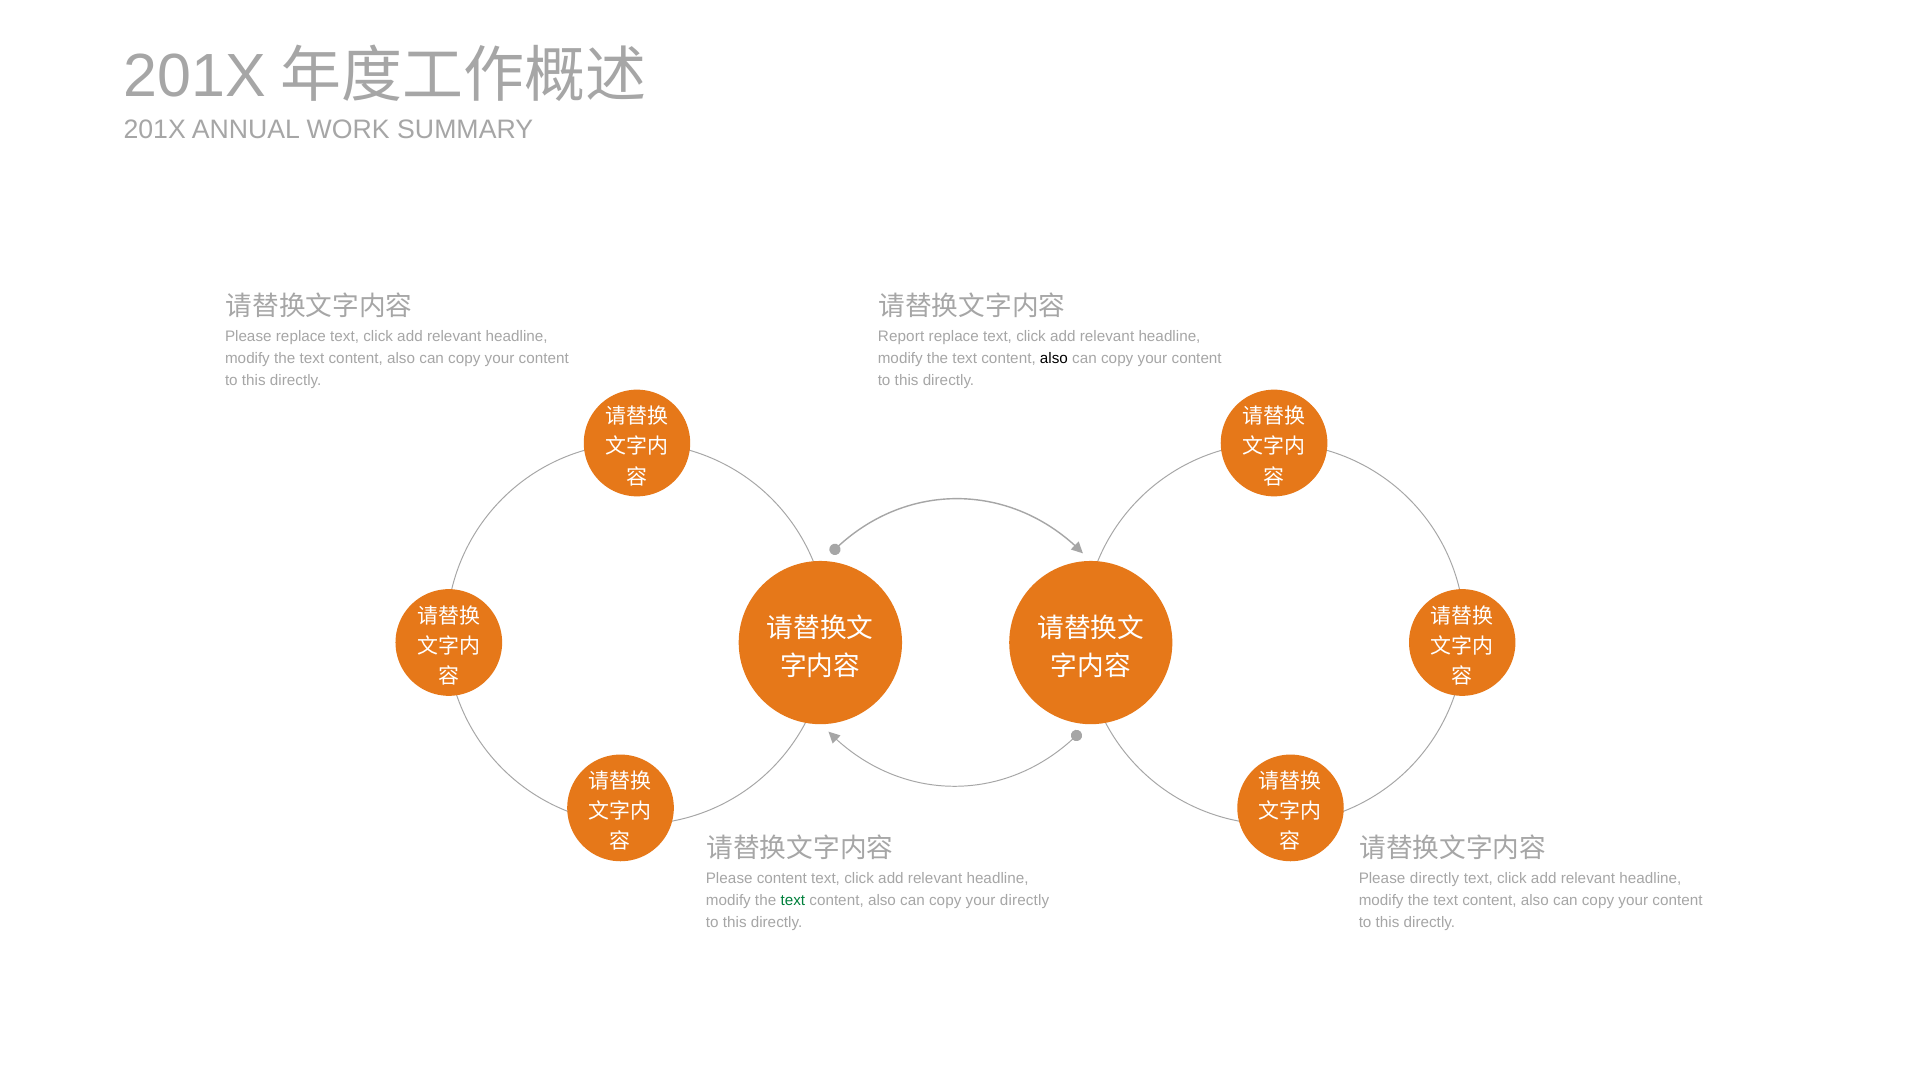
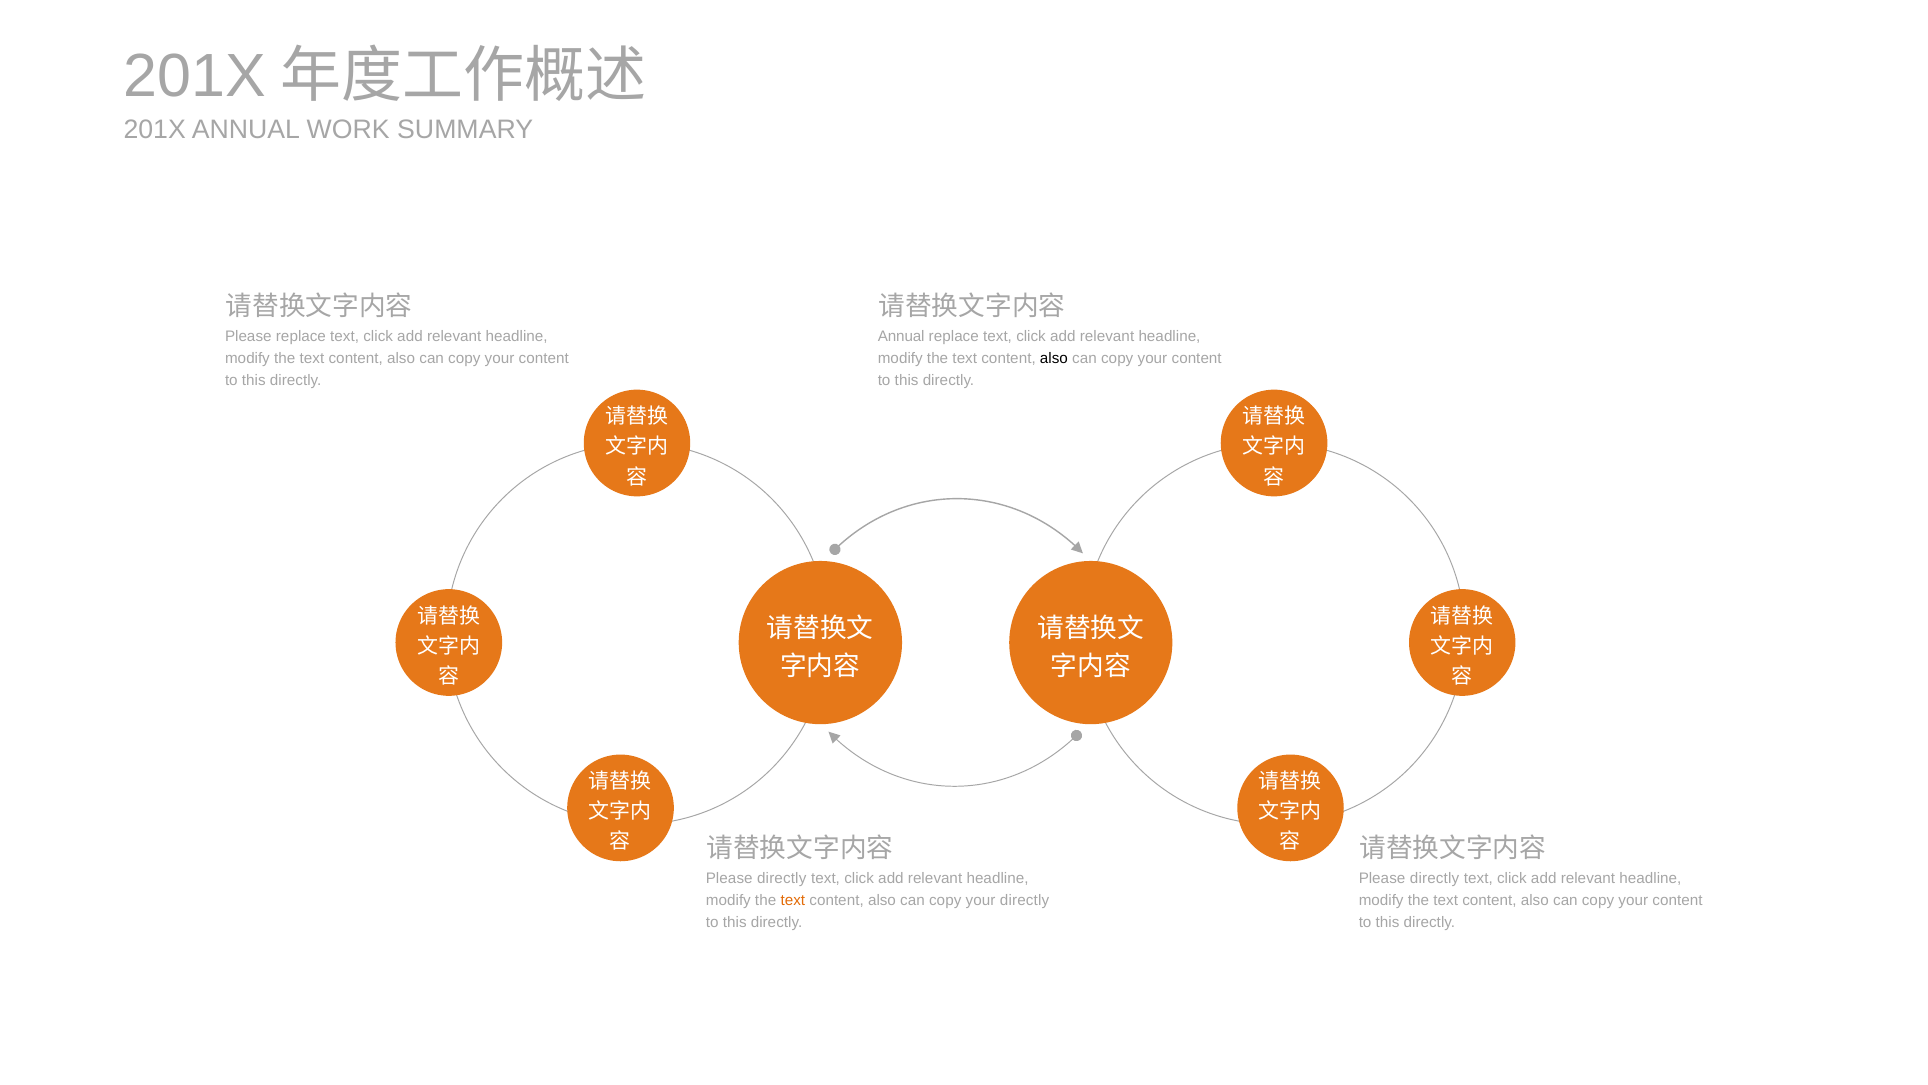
Report: Report -> Annual (901, 337)
content: content -> directly (782, 878)
text colour: green -> orange (793, 900)
